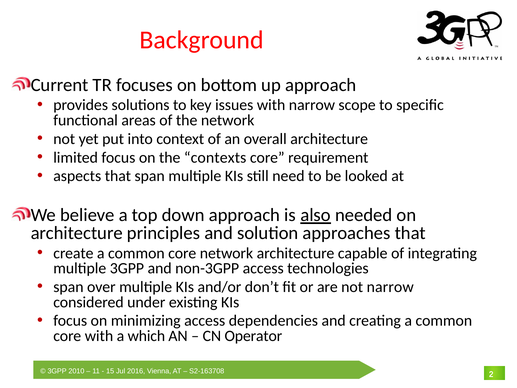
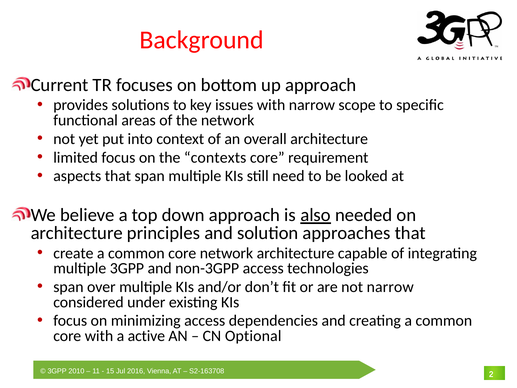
which: which -> active (146, 336)
Operator: Operator -> Optional (253, 336)
